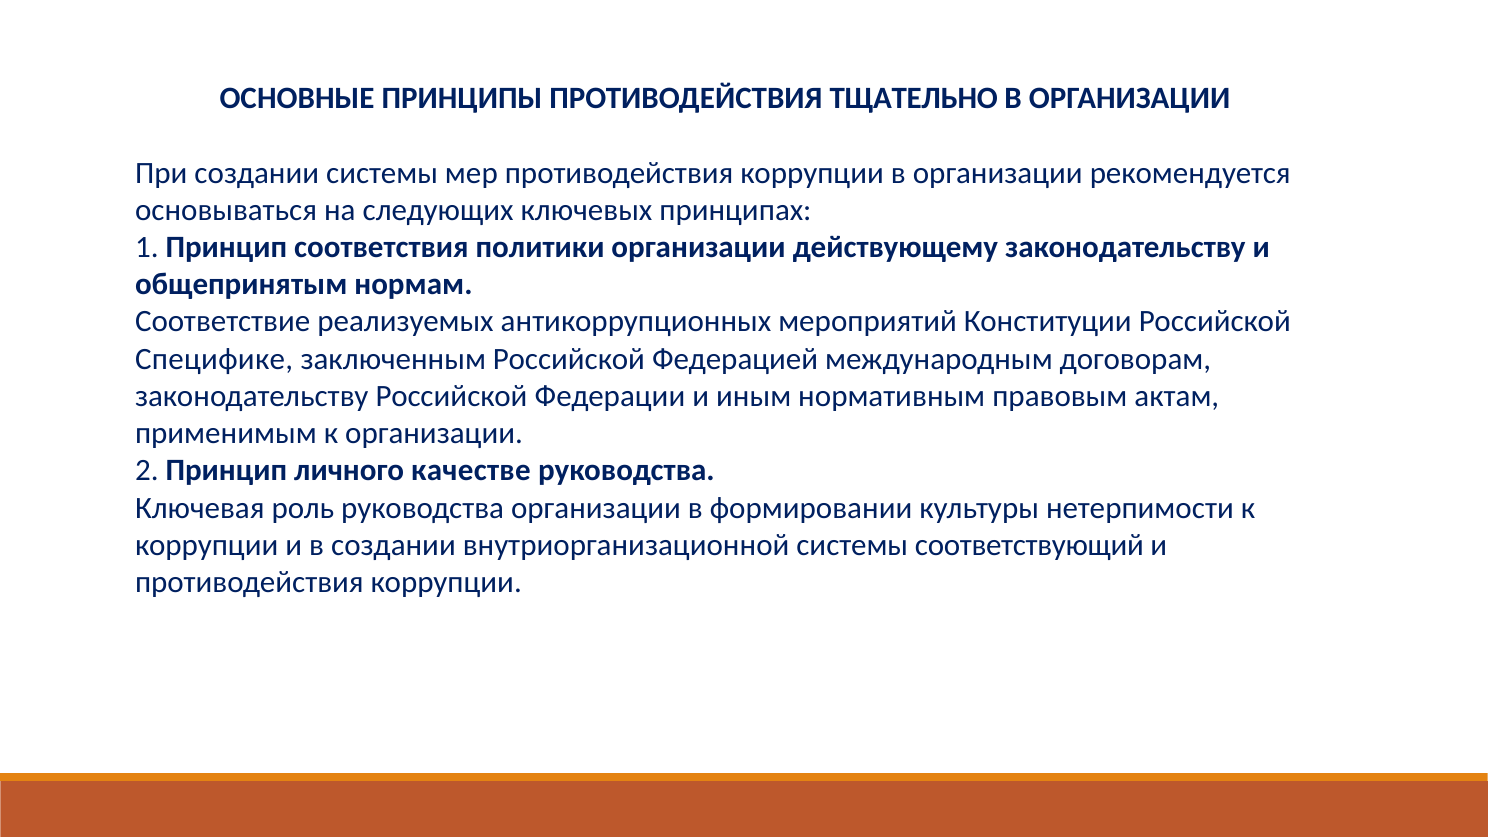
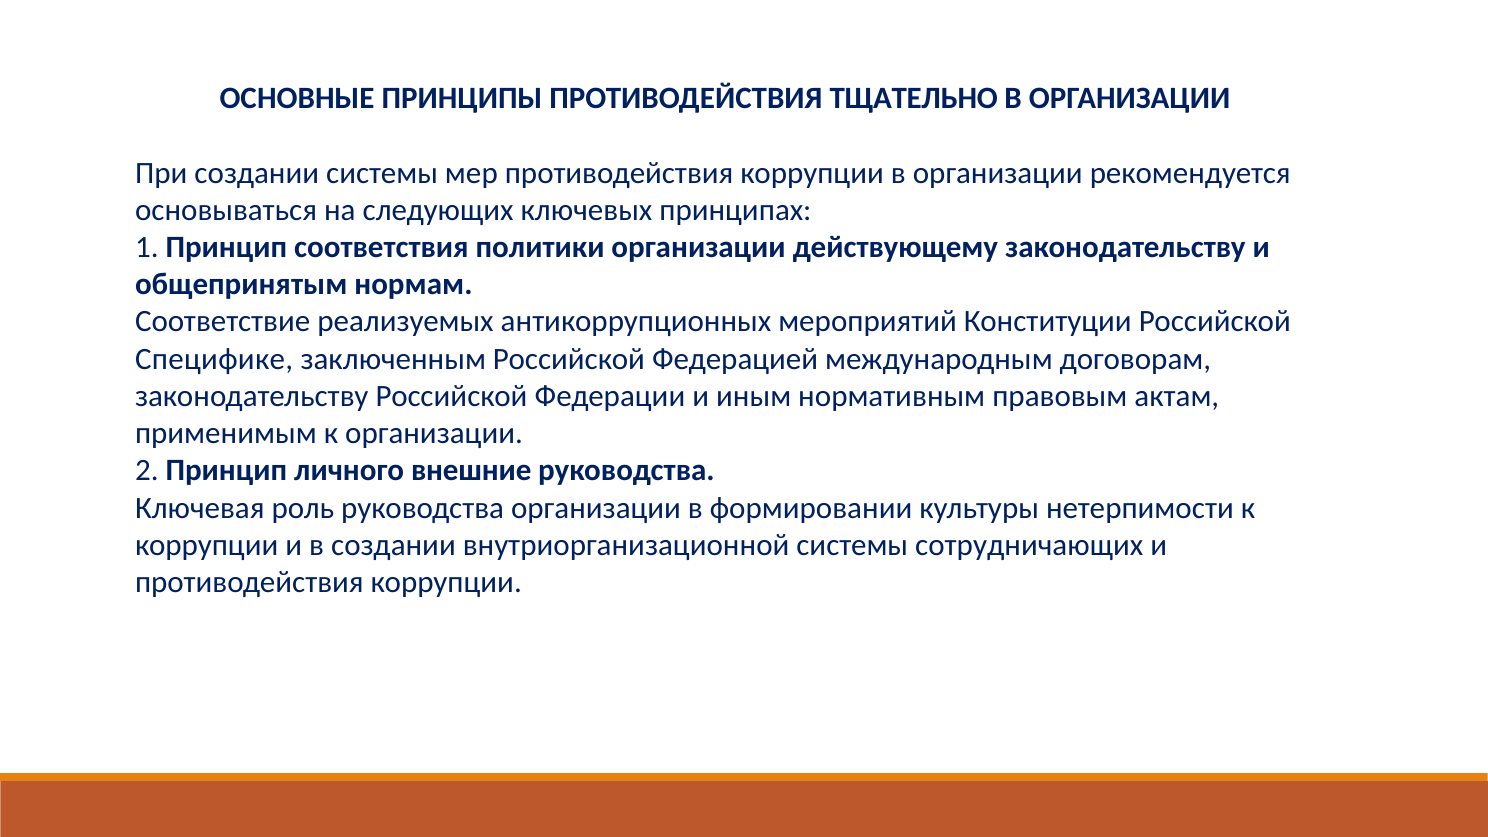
качестве: качестве -> внешние (471, 471)
соответствующий: соответствующий -> сотрудничающих (1029, 545)
